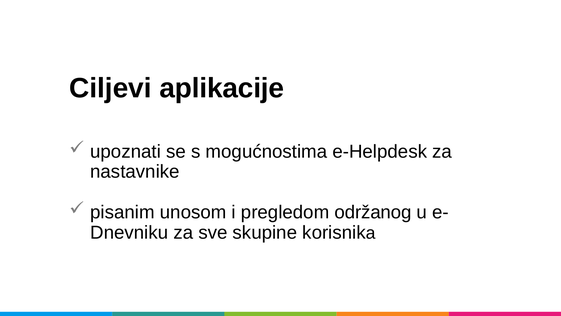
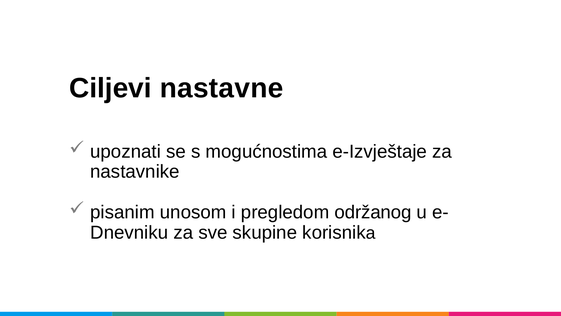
aplikacije: aplikacije -> nastavne (222, 88)
e-Helpdesk: e-Helpdesk -> e-Izvještaje (380, 151)
